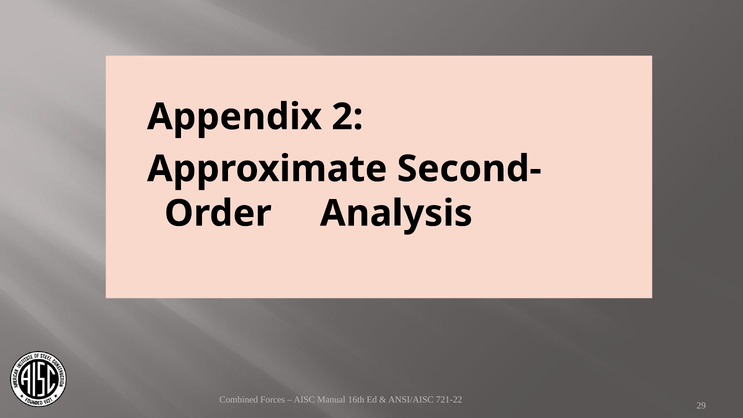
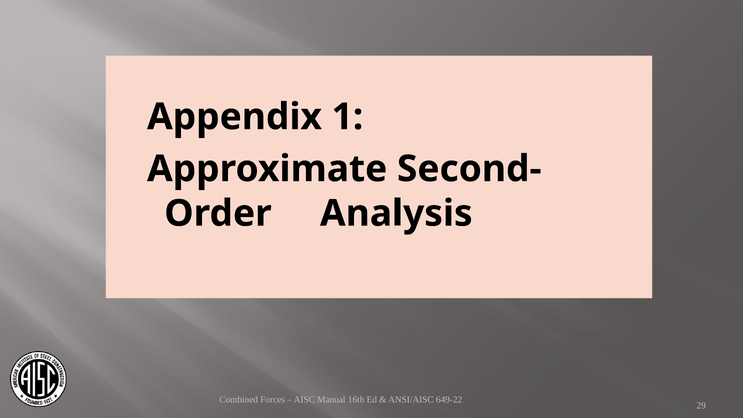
2: 2 -> 1 (347, 117)
721-22: 721-22 -> 649-22 (449, 400)
